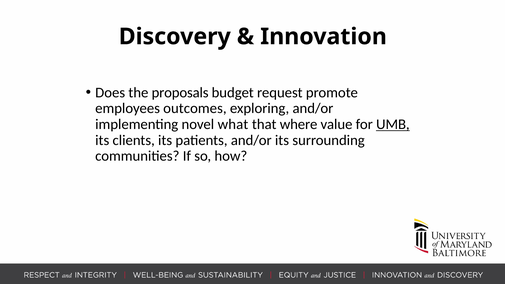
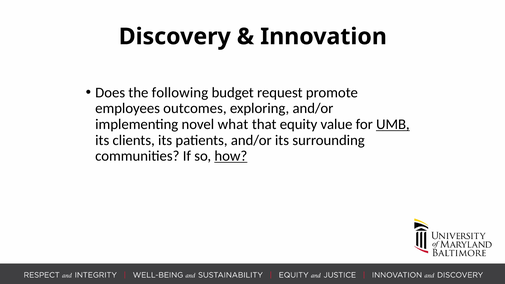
proposals: proposals -> following (180, 93)
where: where -> equity (299, 124)
how underline: none -> present (231, 156)
